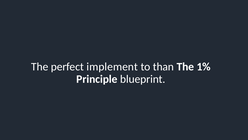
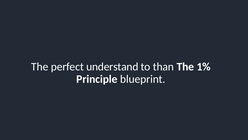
implement: implement -> understand (112, 67)
